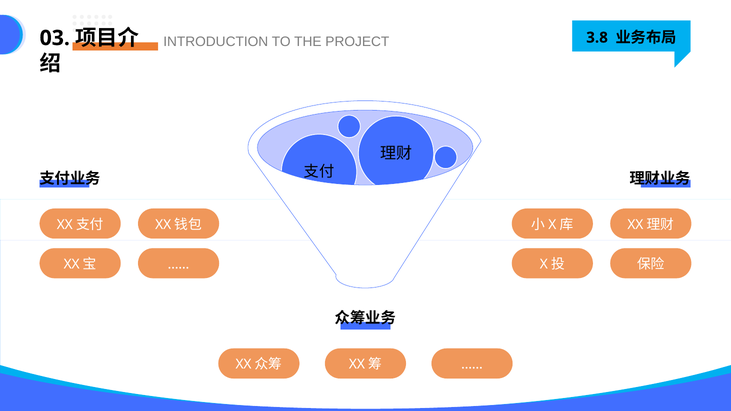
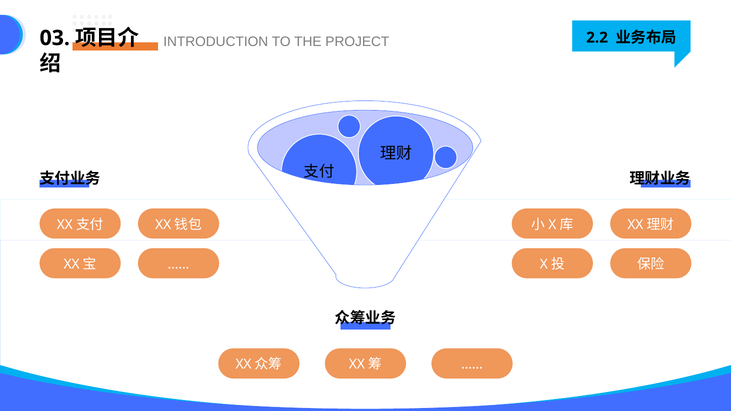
3.8: 3.8 -> 2.2 (597, 38)
